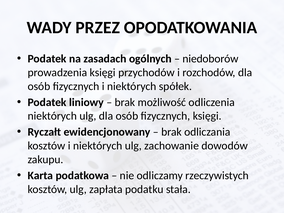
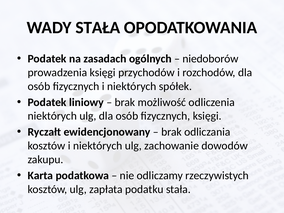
WADY PRZEZ: PRZEZ -> STAŁA (98, 27)
